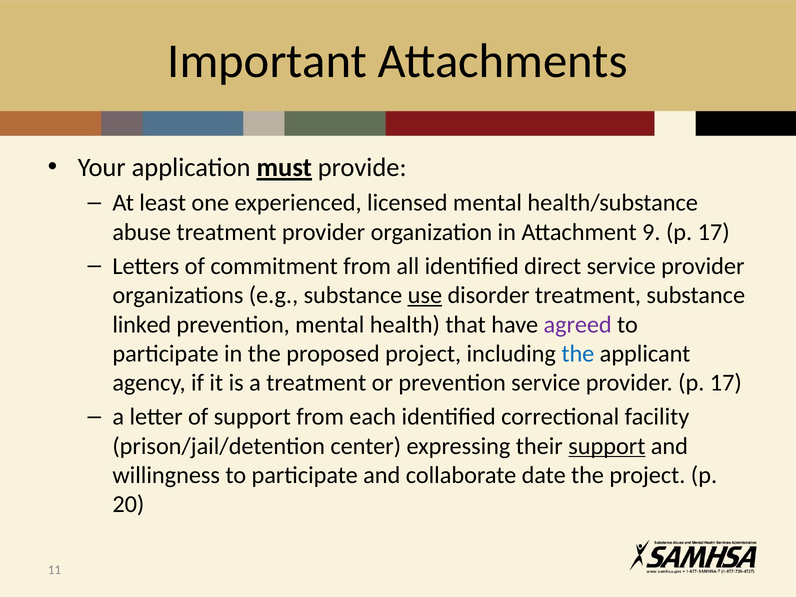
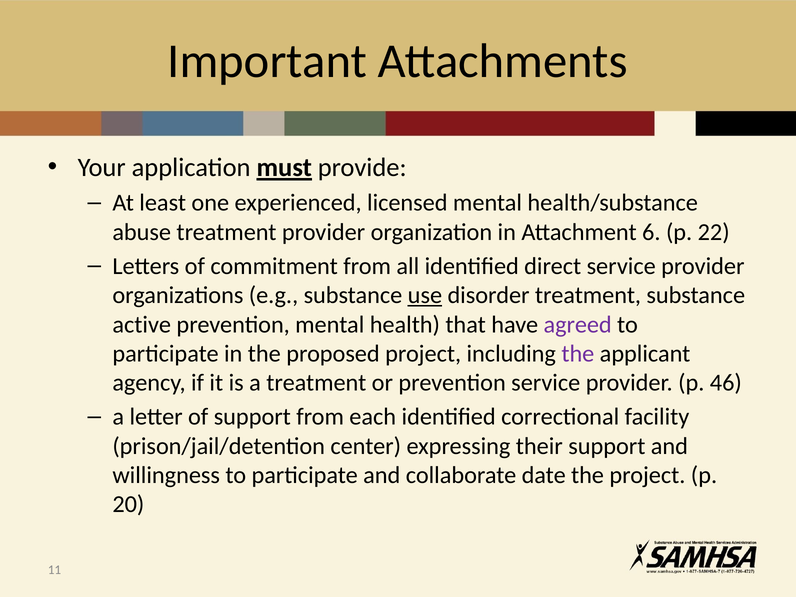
9: 9 -> 6 (651, 232)
17: 17 -> 22 (714, 232)
linked: linked -> active (142, 324)
the colour: blue -> purple (578, 354)
provider p 17: 17 -> 46 (726, 383)
support underline: present -> none (607, 446)
